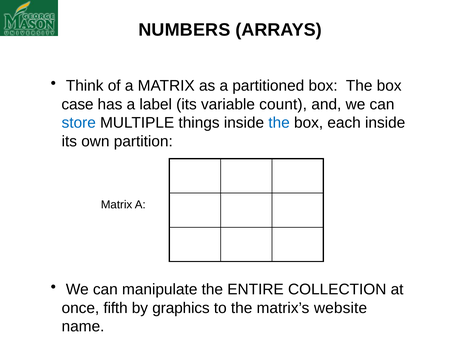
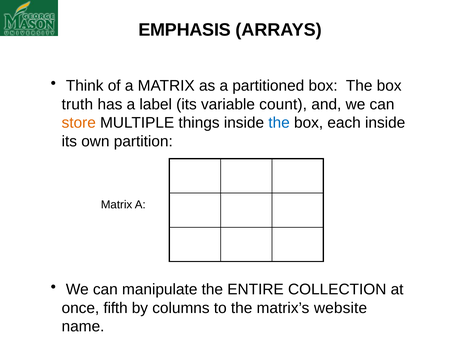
NUMBERS: NUMBERS -> EMPHASIS (185, 30)
case: case -> truth (77, 104)
store colour: blue -> orange (79, 123)
graphics: graphics -> columns (181, 307)
